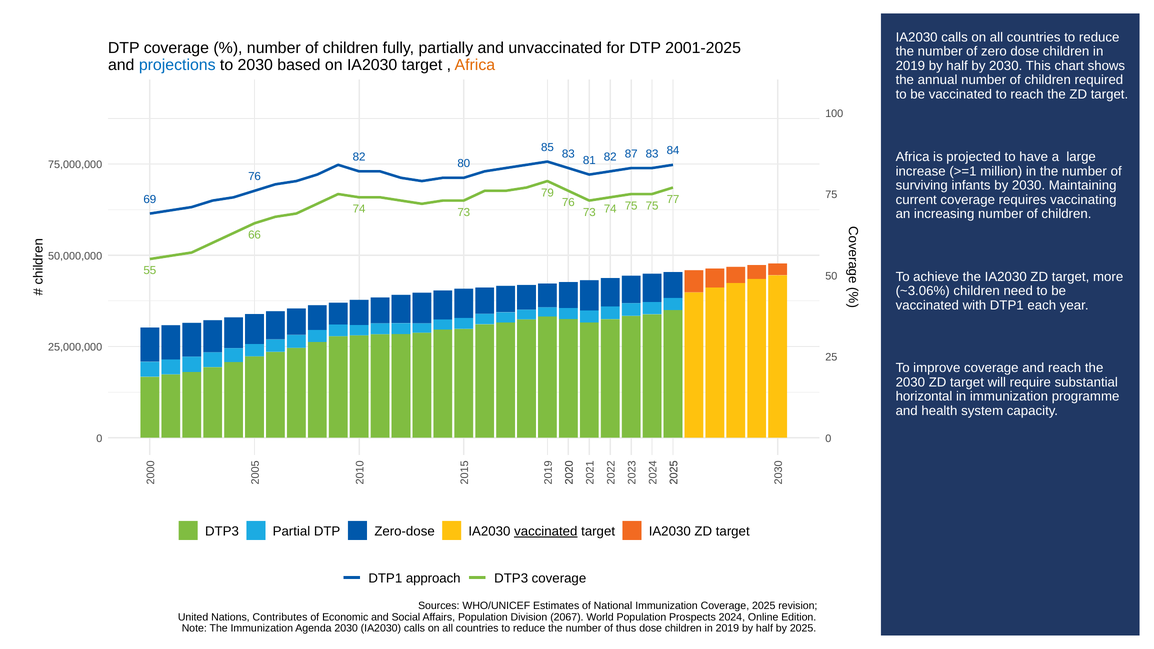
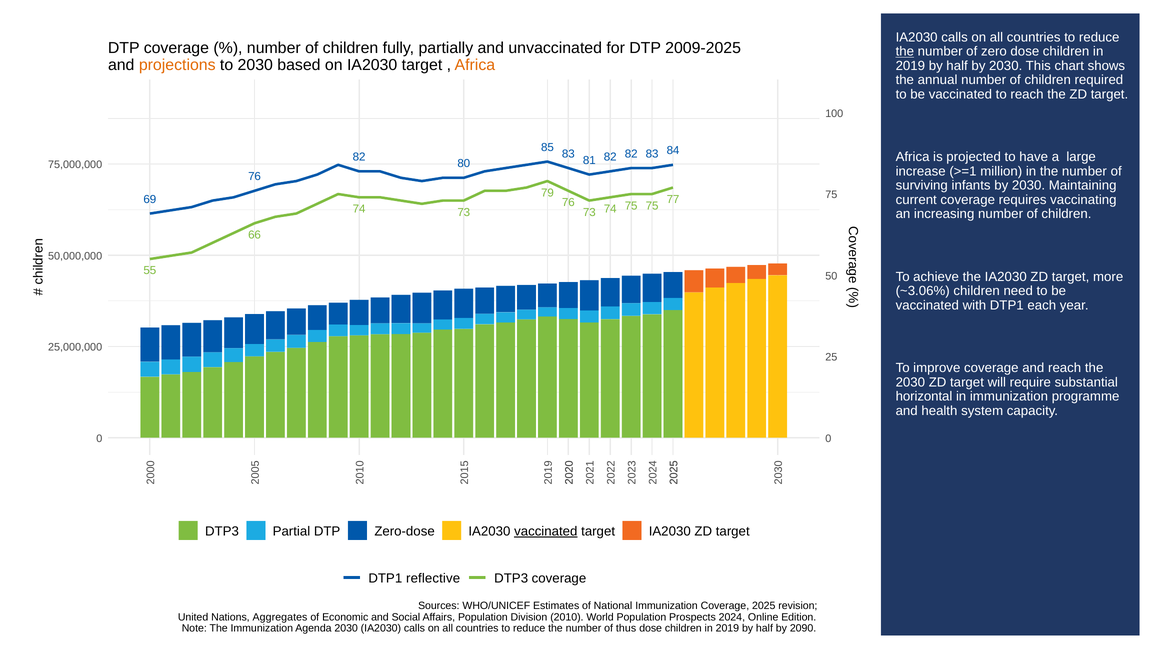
2001-2025: 2001-2025 -> 2009-2025 (703, 48)
the underline: none -> present (905, 52)
projections colour: blue -> orange (177, 65)
82 87: 87 -> 82 (631, 154)
approach: approach -> reflective (433, 579)
Contributes: Contributes -> Aggregates (280, 617)
2067: 2067 -> 2010 (567, 617)
by 2025: 2025 -> 2090 (803, 629)
